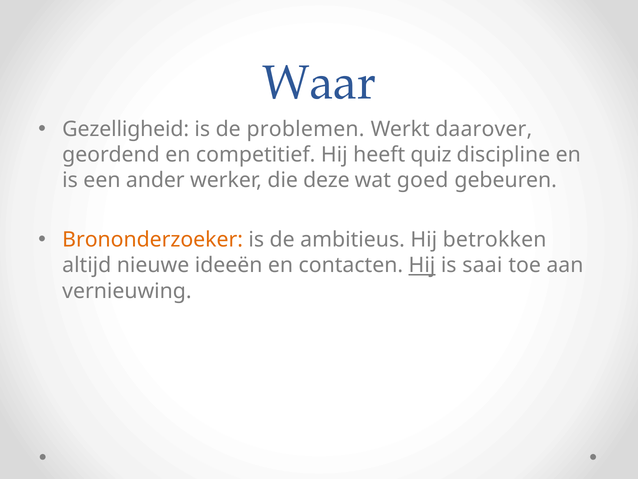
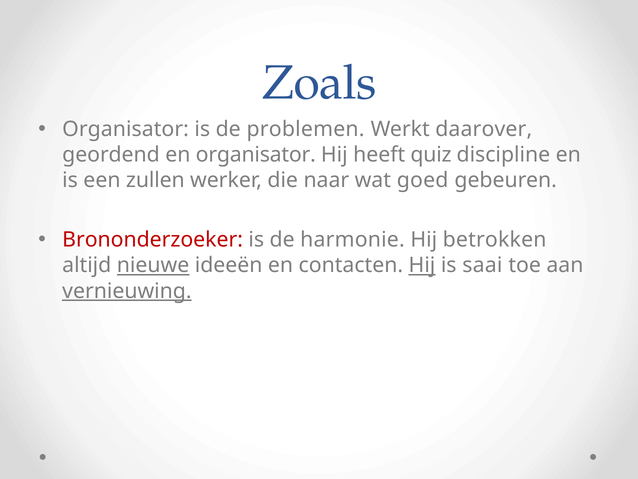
Waar: Waar -> Zoals (319, 83)
Gezelligheid: Gezelligheid -> Organisator (126, 129)
en competitief: competitief -> organisator (256, 155)
ander: ander -> zullen (155, 180)
deze: deze -> naar (326, 180)
Brononderzoeker colour: orange -> red (153, 240)
ambitieus: ambitieus -> harmonie (352, 240)
nieuwe underline: none -> present (153, 265)
vernieuwing underline: none -> present (127, 291)
